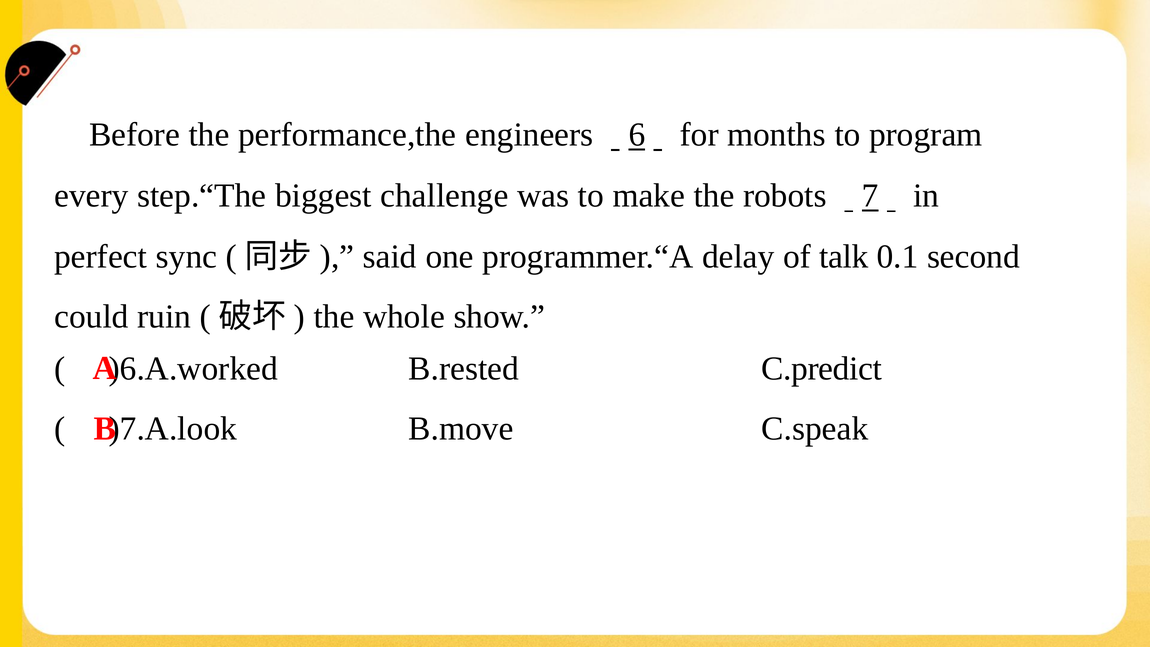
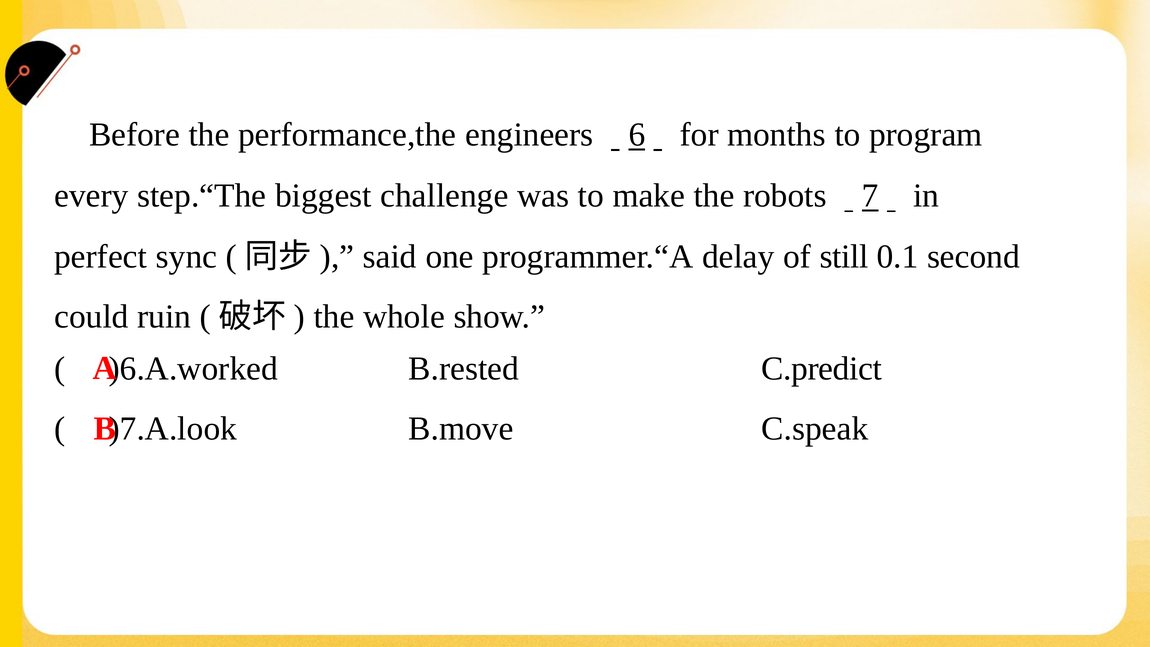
talk: talk -> still (844, 257)
